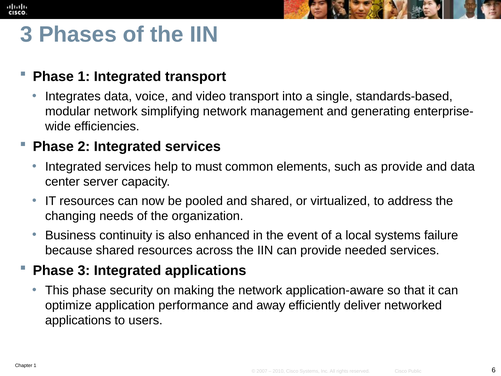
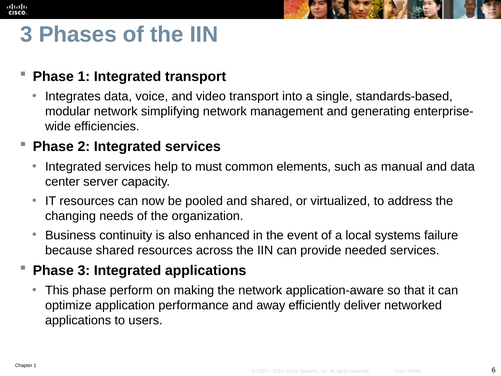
as provide: provide -> manual (402, 167)
security: security -> perform (131, 290)
